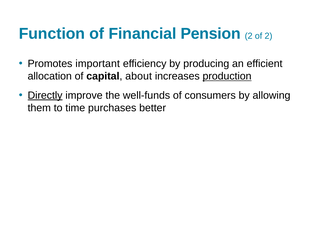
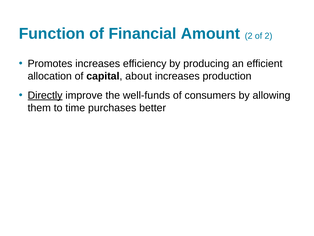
Pension: Pension -> Amount (210, 34)
Promotes important: important -> increases (98, 64)
production underline: present -> none (227, 76)
